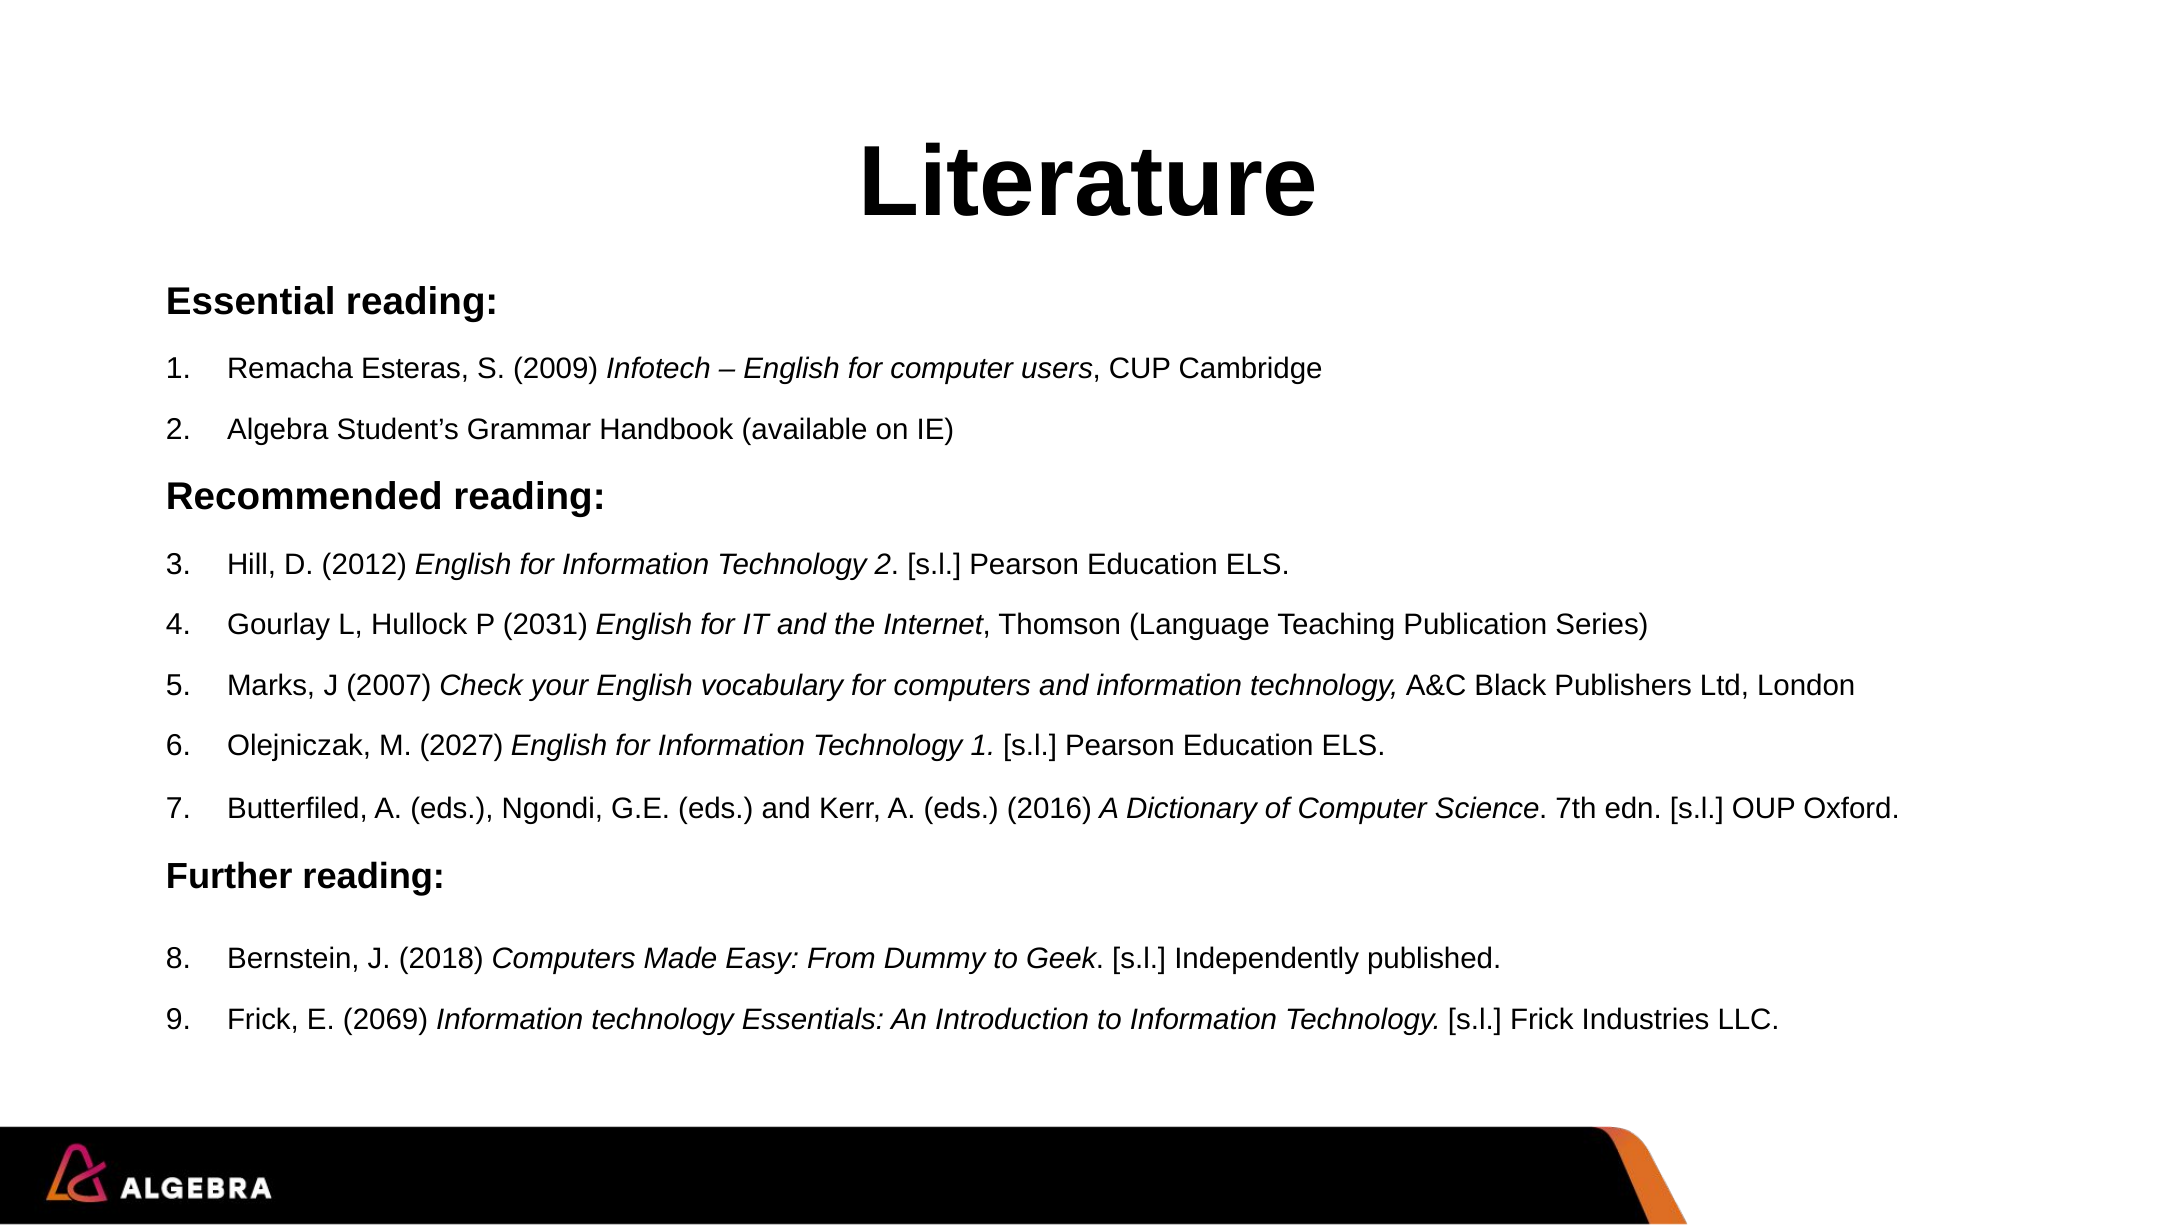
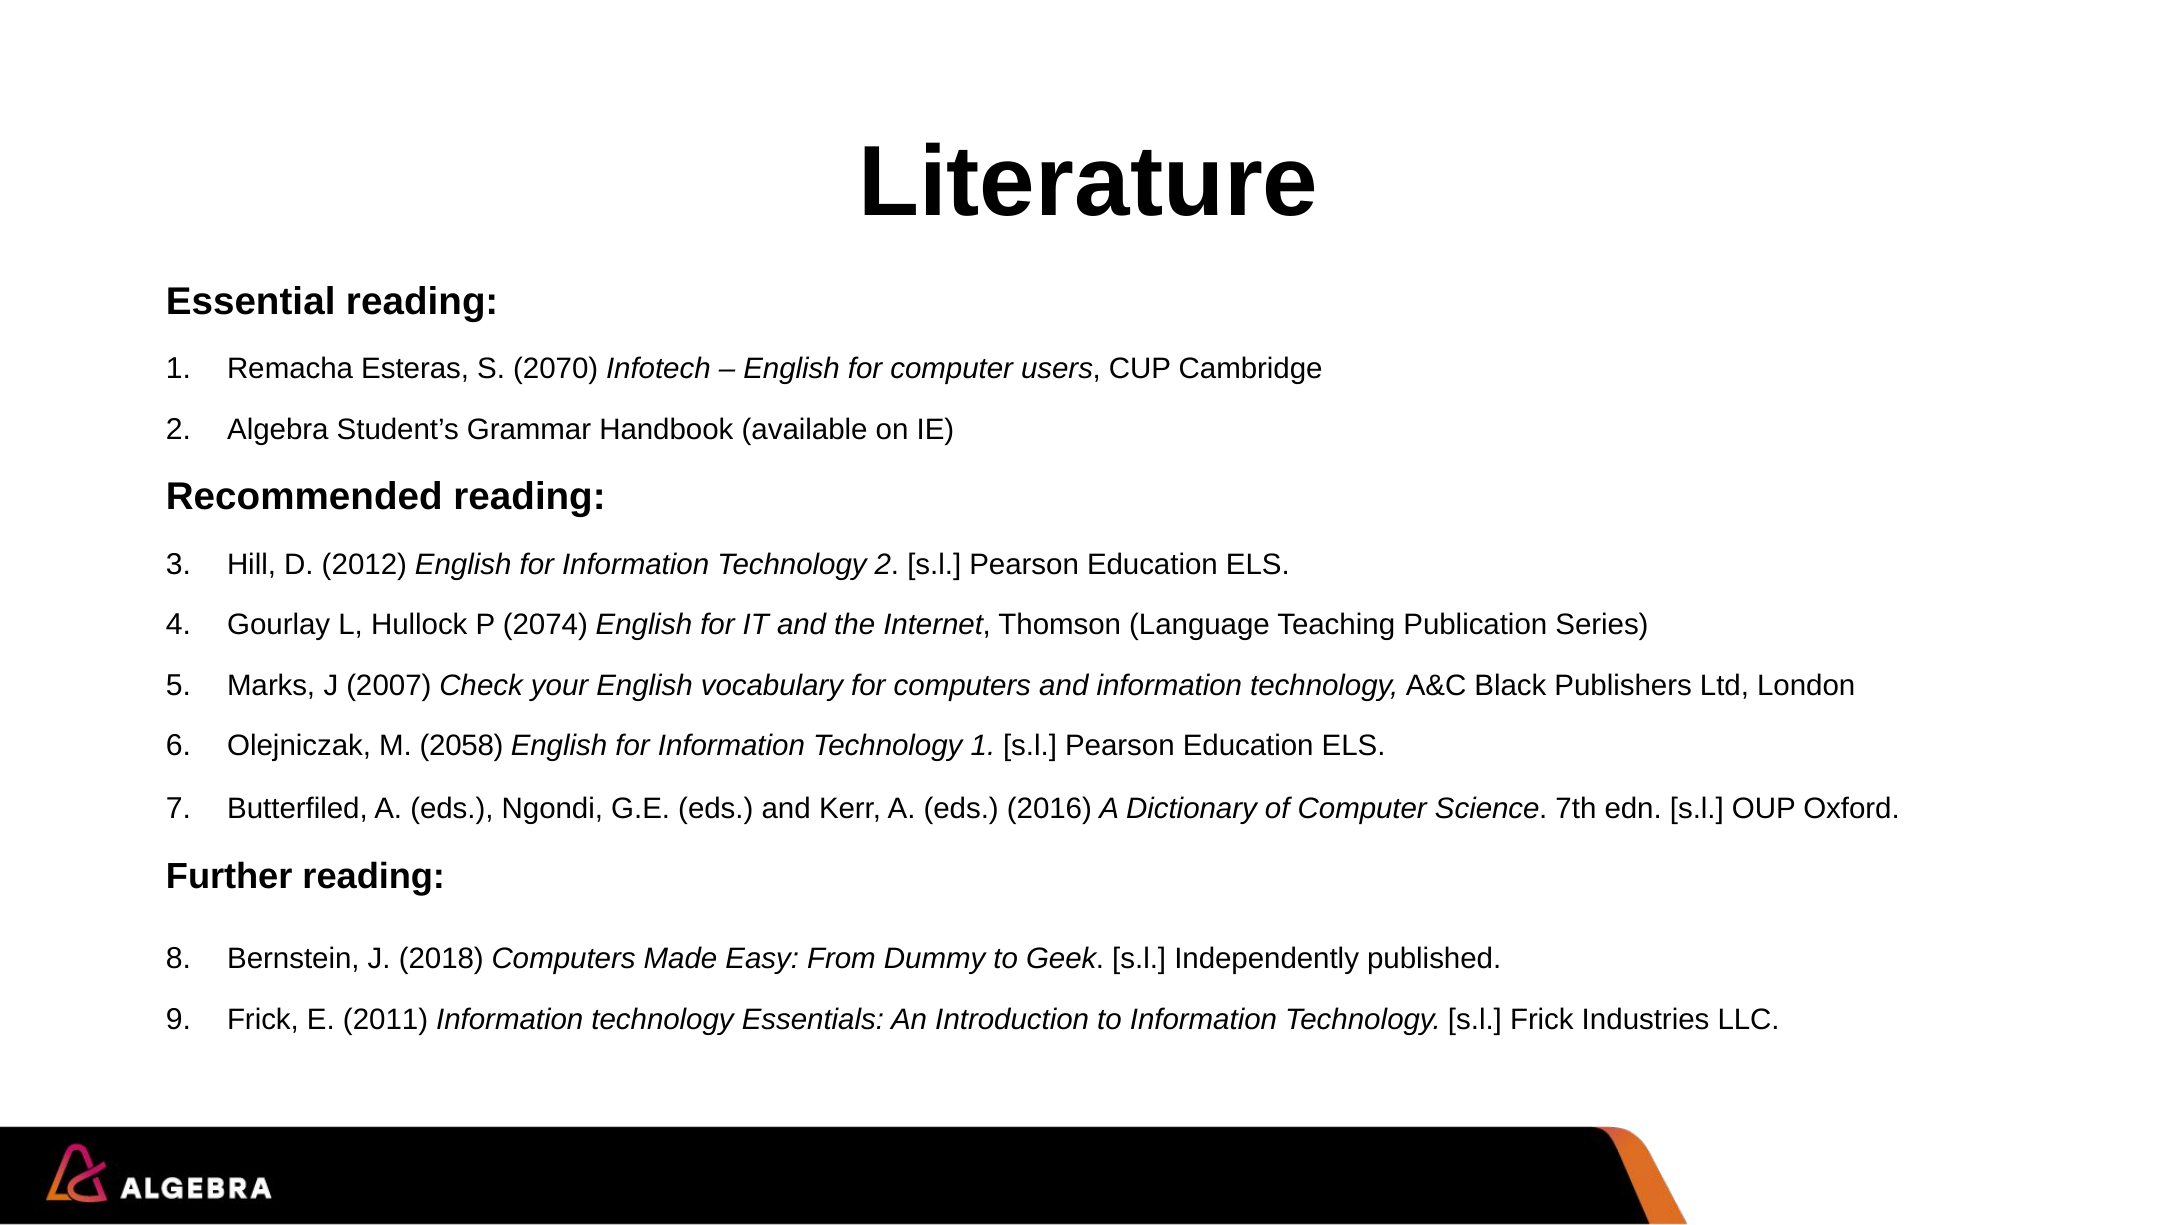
2009: 2009 -> 2070 (556, 369)
2031: 2031 -> 2074 (545, 625)
2027: 2027 -> 2058 (462, 746)
2069: 2069 -> 2011 (386, 1019)
